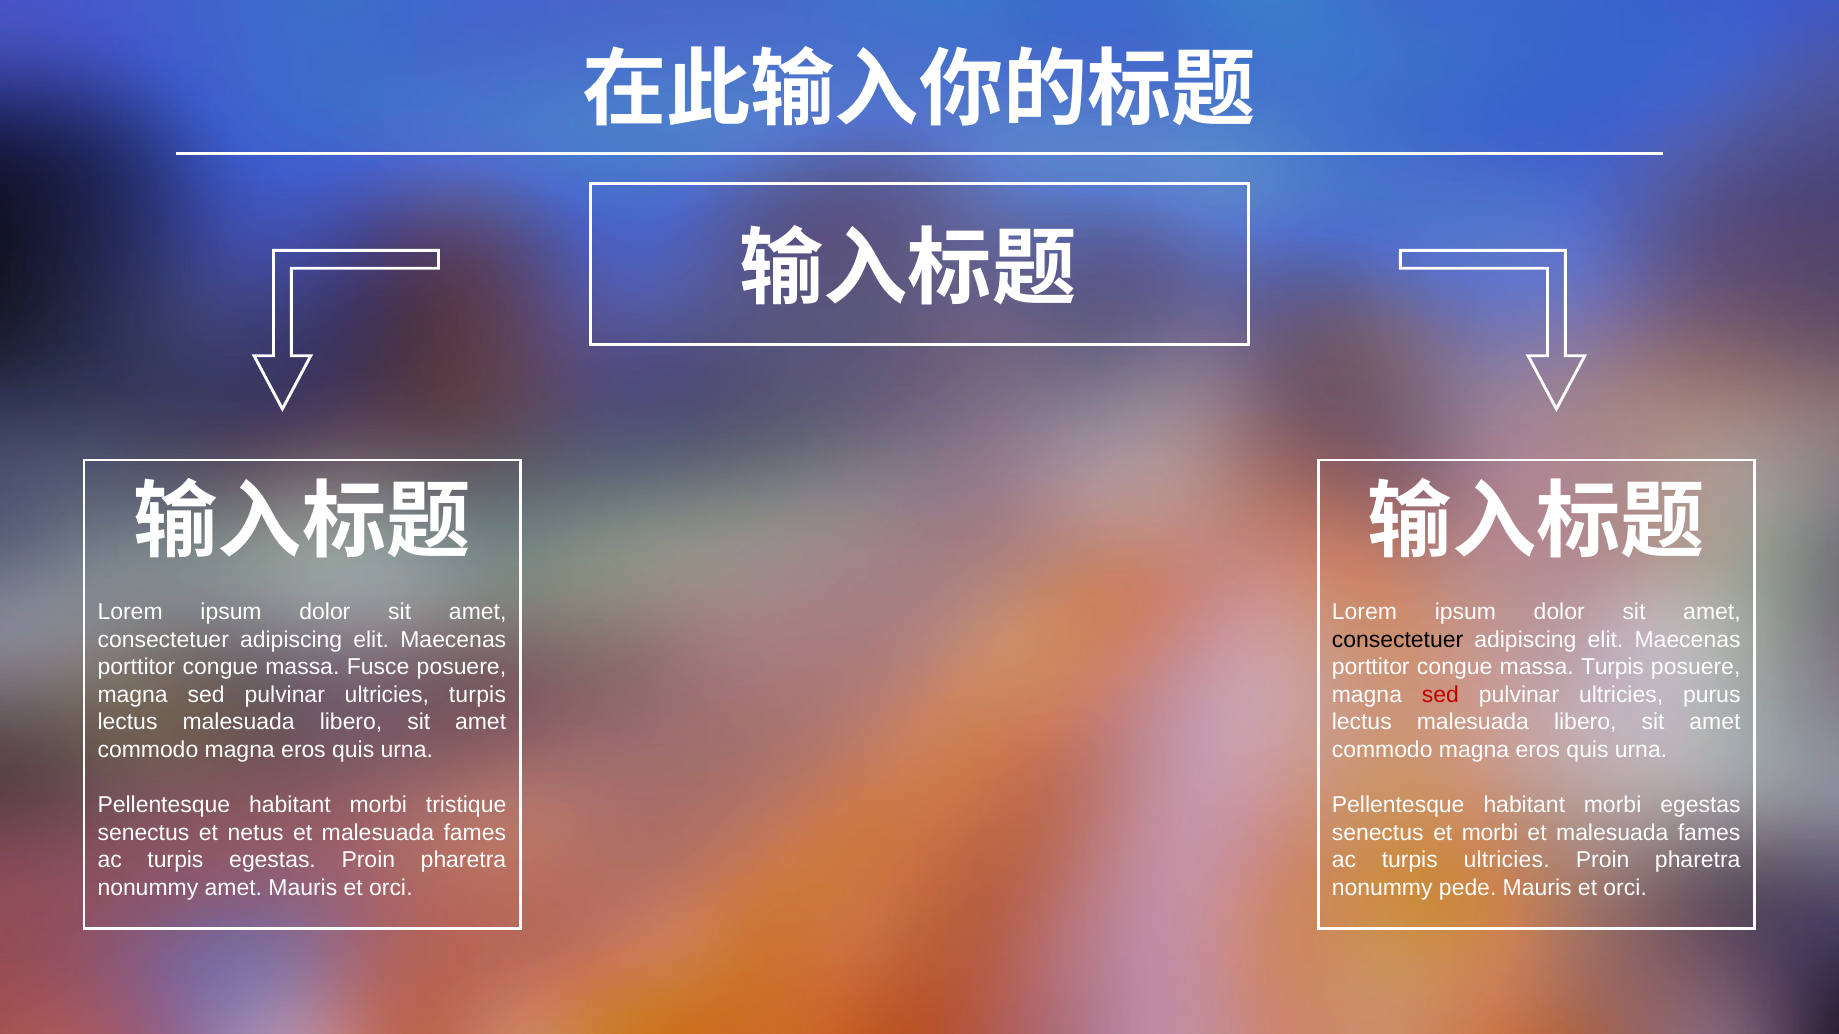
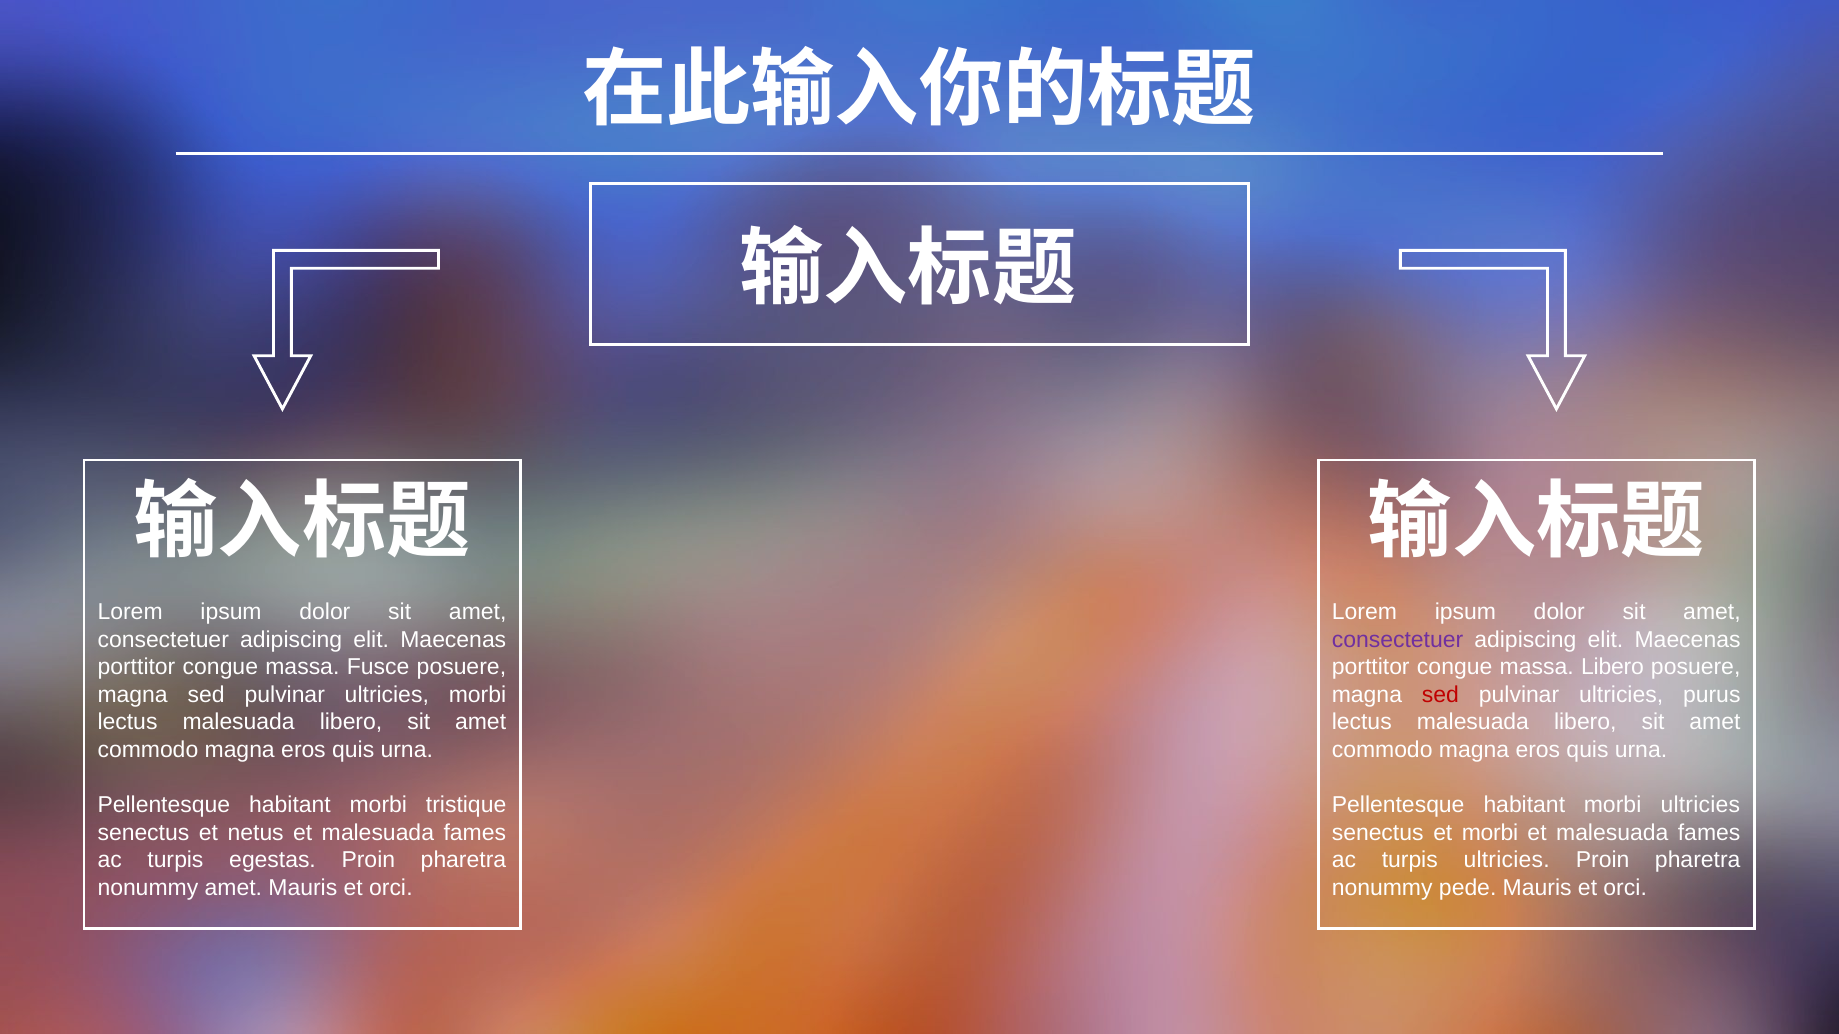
consectetuer colour: black -> purple (1398, 640)
massa Turpis: Turpis -> Libero (1612, 667)
ultricies turpis: turpis -> morbi (478, 695)
morbi egestas: egestas -> ultricies (1700, 805)
